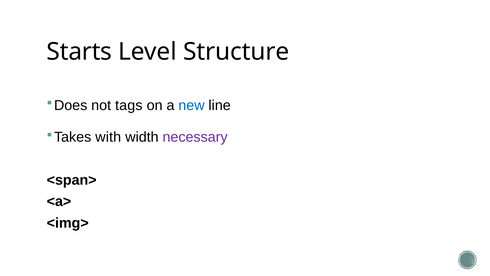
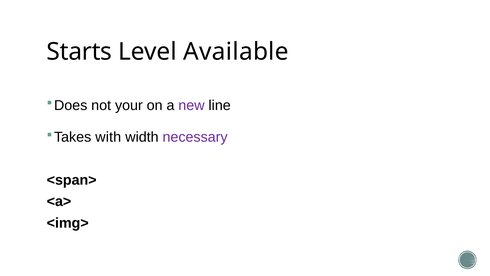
Structure: Structure -> Available (236, 52)
tags: tags -> your (129, 105)
new colour: blue -> purple (191, 105)
